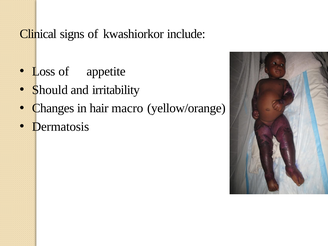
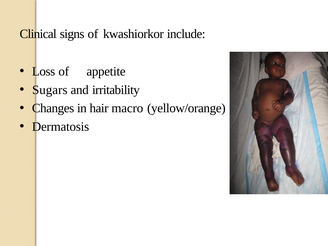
Should: Should -> Sugars (50, 90)
